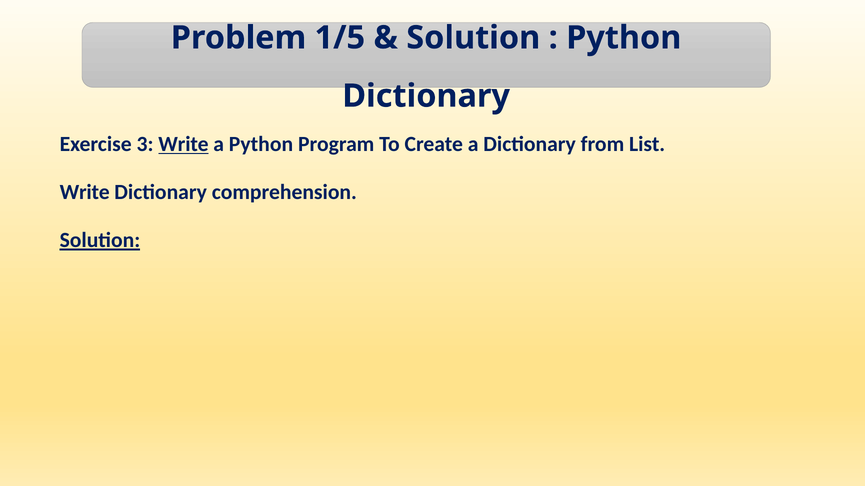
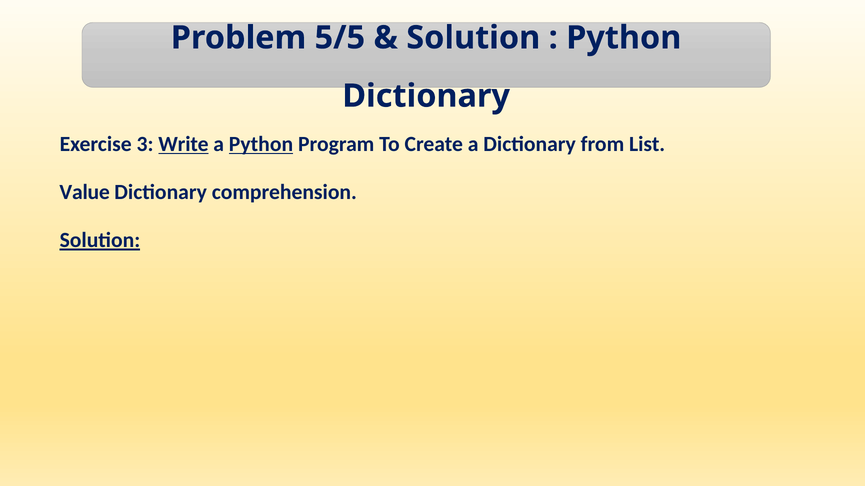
1/5: 1/5 -> 5/5 (340, 38)
Python underline: none -> present (261, 144)
Write: Write -> Value (85, 192)
